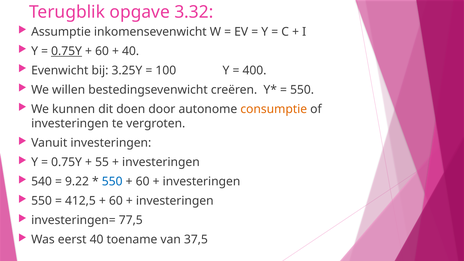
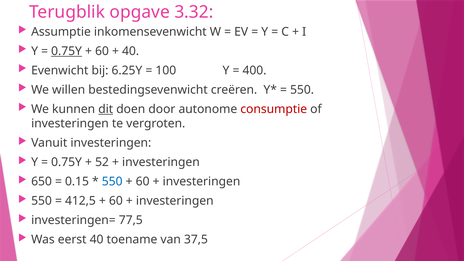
3.25Y: 3.25Y -> 6.25Y (127, 70)
dit underline: none -> present (106, 109)
consumptie colour: orange -> red (274, 109)
55: 55 -> 52 (102, 162)
540: 540 -> 650 (42, 182)
9.22: 9.22 -> 0.15 (77, 182)
